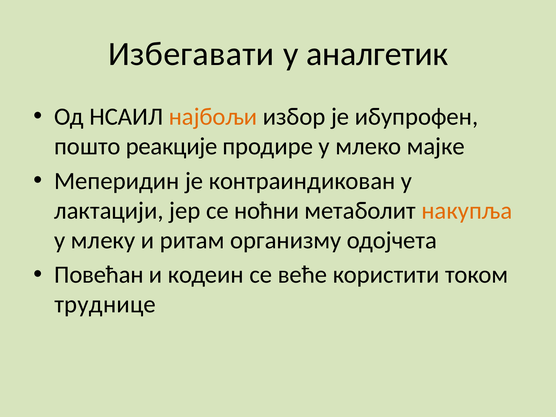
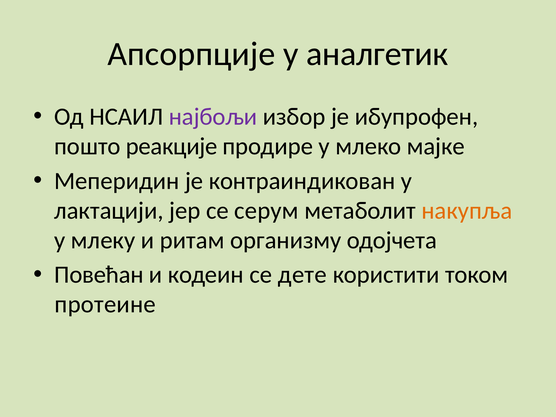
Избегавати: Избегавати -> Апсорпције (191, 54)
најбољи colour: orange -> purple (213, 117)
ноћни: ноћни -> серум (266, 211)
веће: веће -> дете (302, 275)
труднице: труднице -> протеине (105, 304)
